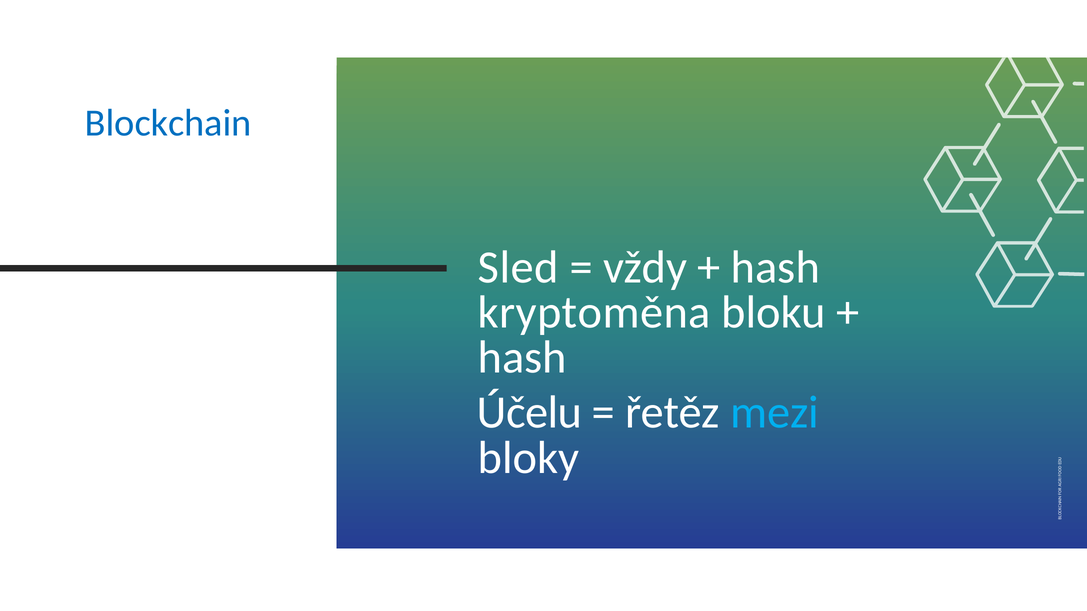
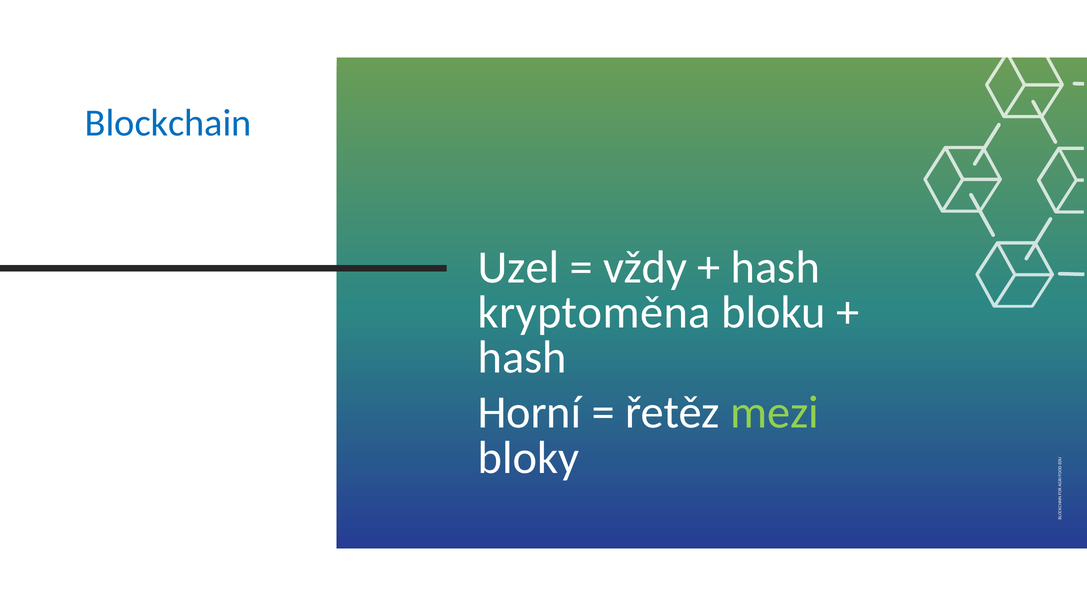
Sled: Sled -> Uzel (518, 267)
Účelu: Účelu -> Horní (529, 413)
mezi colour: light blue -> light green (774, 413)
